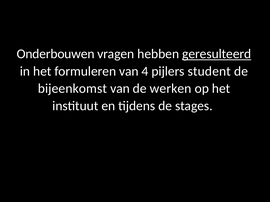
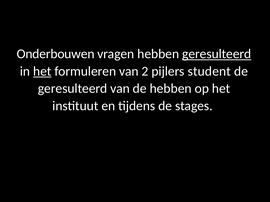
het underline: none -> present (42, 71)
4: 4 -> 2 (145, 71)
bijeenkomst: bijeenkomst -> geresulteerd (73, 89)
de werken: werken -> hebben (171, 89)
